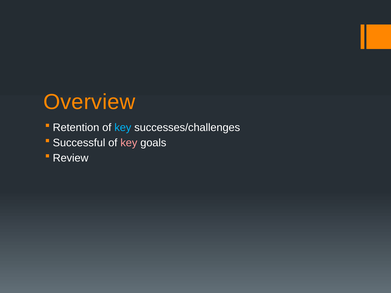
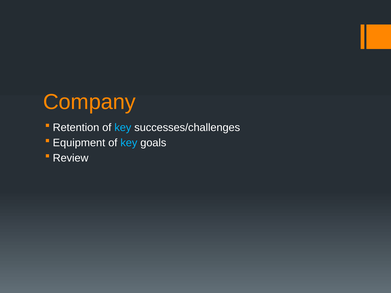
Overview: Overview -> Company (89, 102)
Successful: Successful -> Equipment (79, 143)
key colour: pink -> light blue (129, 143)
